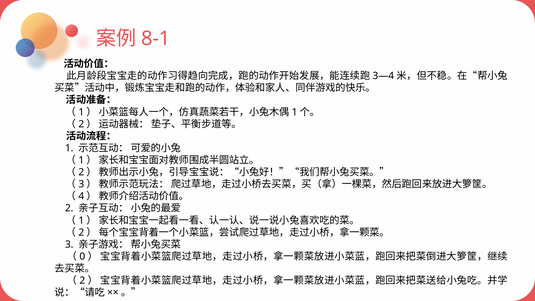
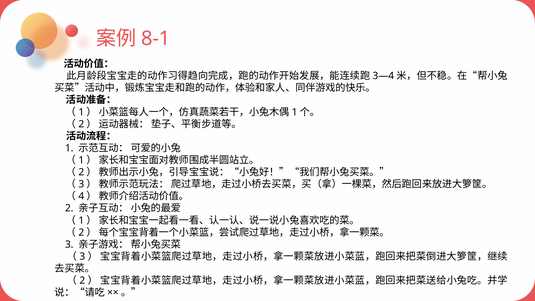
0: 0 -> 3 (82, 256)
